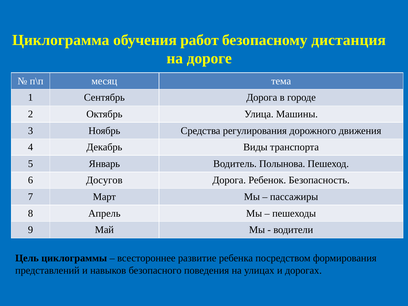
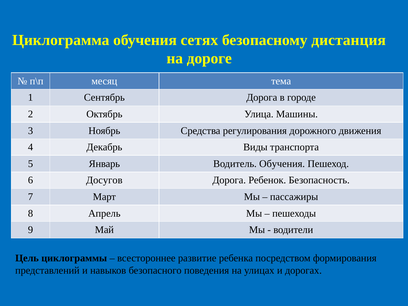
работ: работ -> сетях (199, 40)
Водитель Полынова: Полынова -> Обучения (282, 164)
